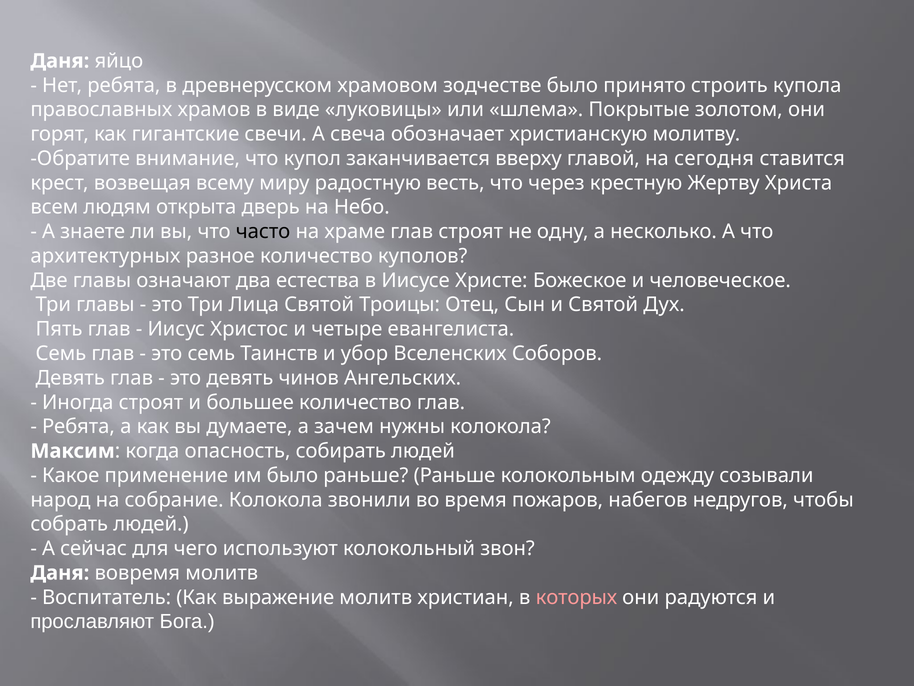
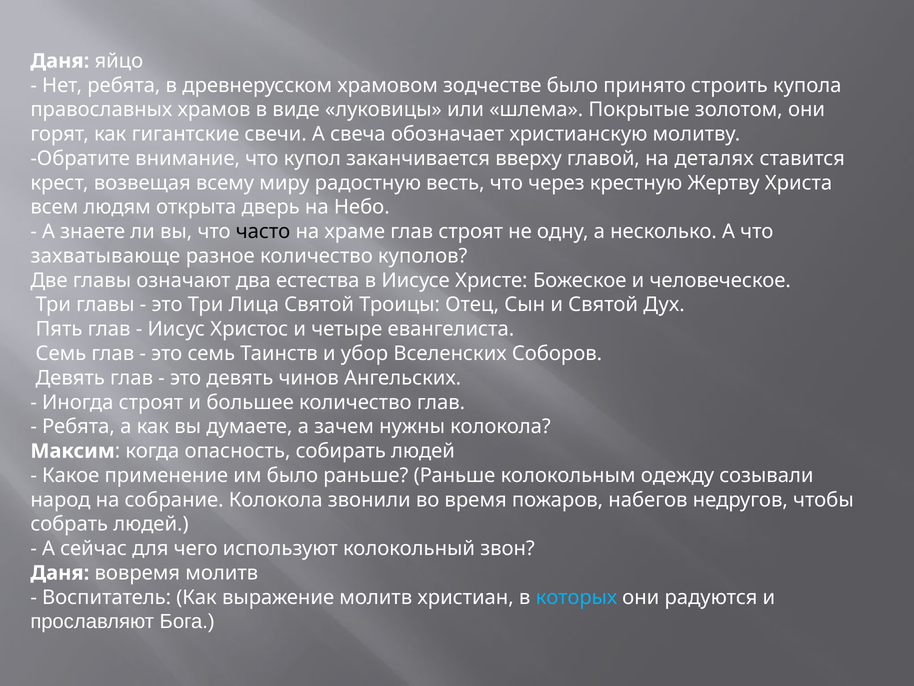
сегодня: сегодня -> деталях (714, 158)
архитектурных: архитектурных -> захватывающе (105, 256)
которых colour: pink -> light blue (576, 597)
